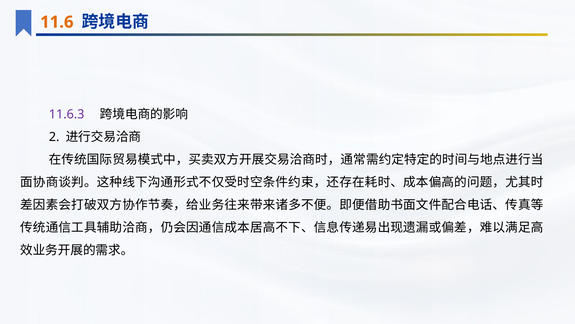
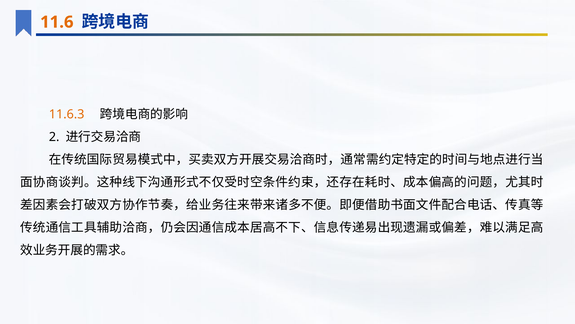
11.6.3 colour: purple -> orange (67, 114)
